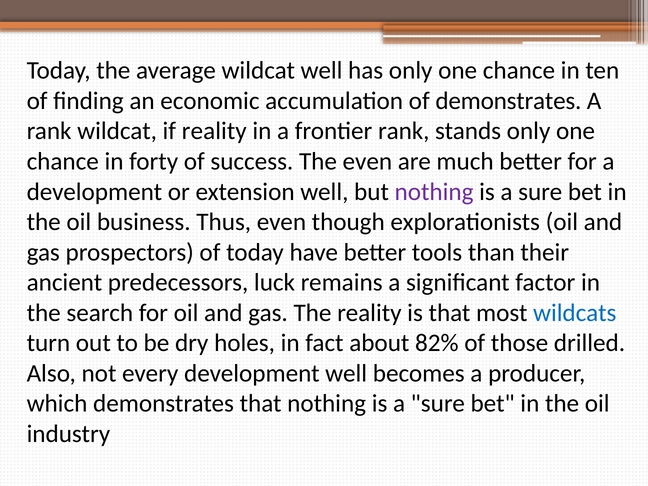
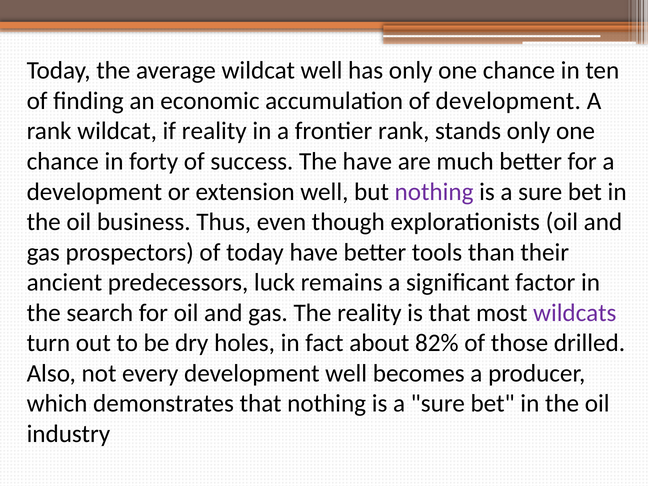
of demonstrates: demonstrates -> development (508, 101)
The even: even -> have (367, 161)
wildcats colour: blue -> purple (575, 313)
